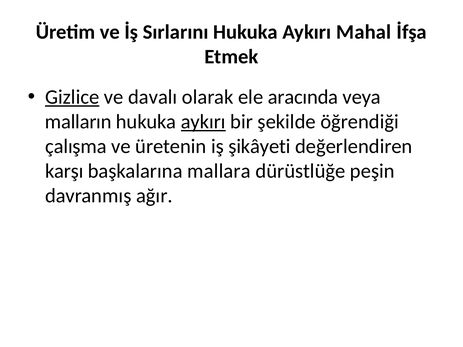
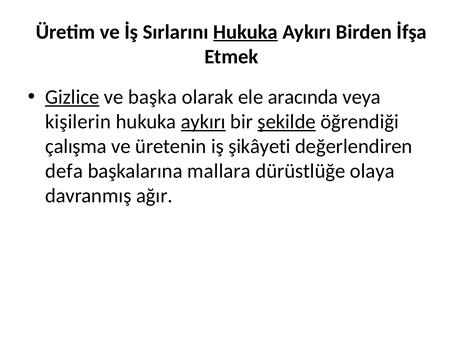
Hukuka underline: none -> present (246, 32)
Mahal: Mahal -> Birden (364, 32)
davalı: davalı -> başka (153, 97)
malların: malların -> kişilerin (78, 122)
şekilde underline: none -> present (287, 122)
karşı: karşı -> defa (64, 171)
peşin: peşin -> olaya (372, 171)
